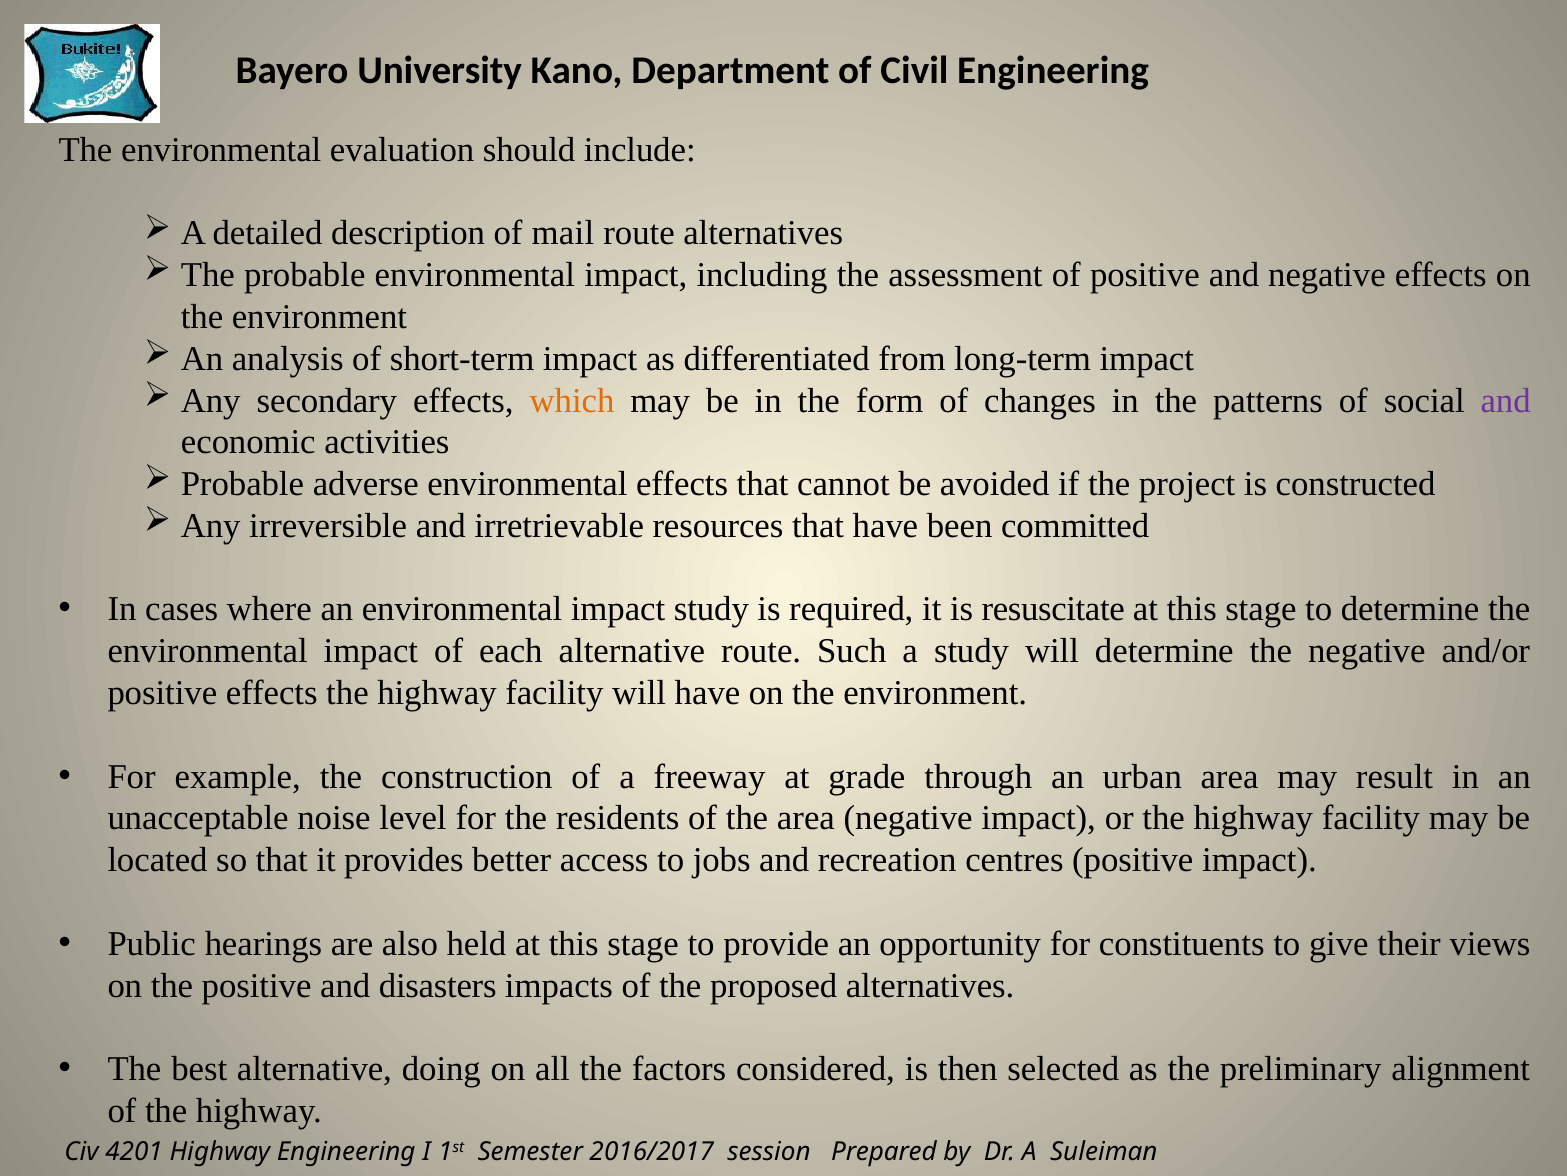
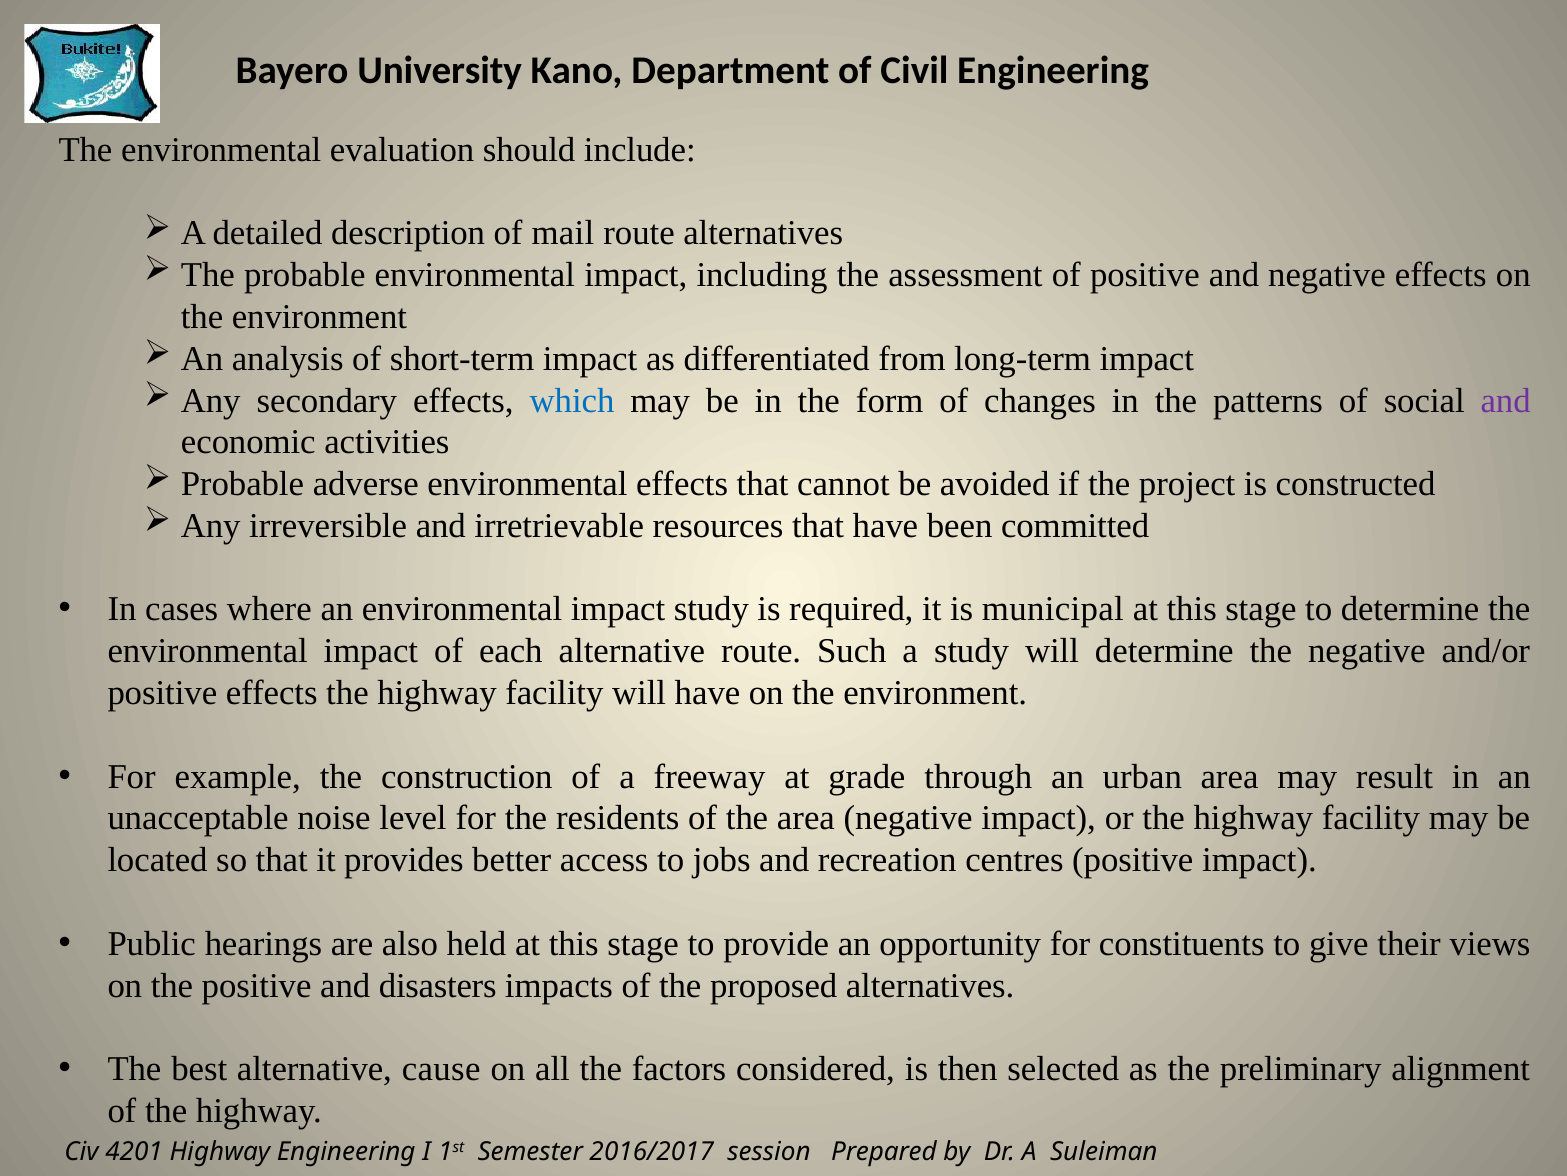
which colour: orange -> blue (572, 400)
resuscitate: resuscitate -> municipal (1053, 609)
doing: doing -> cause (441, 1069)
